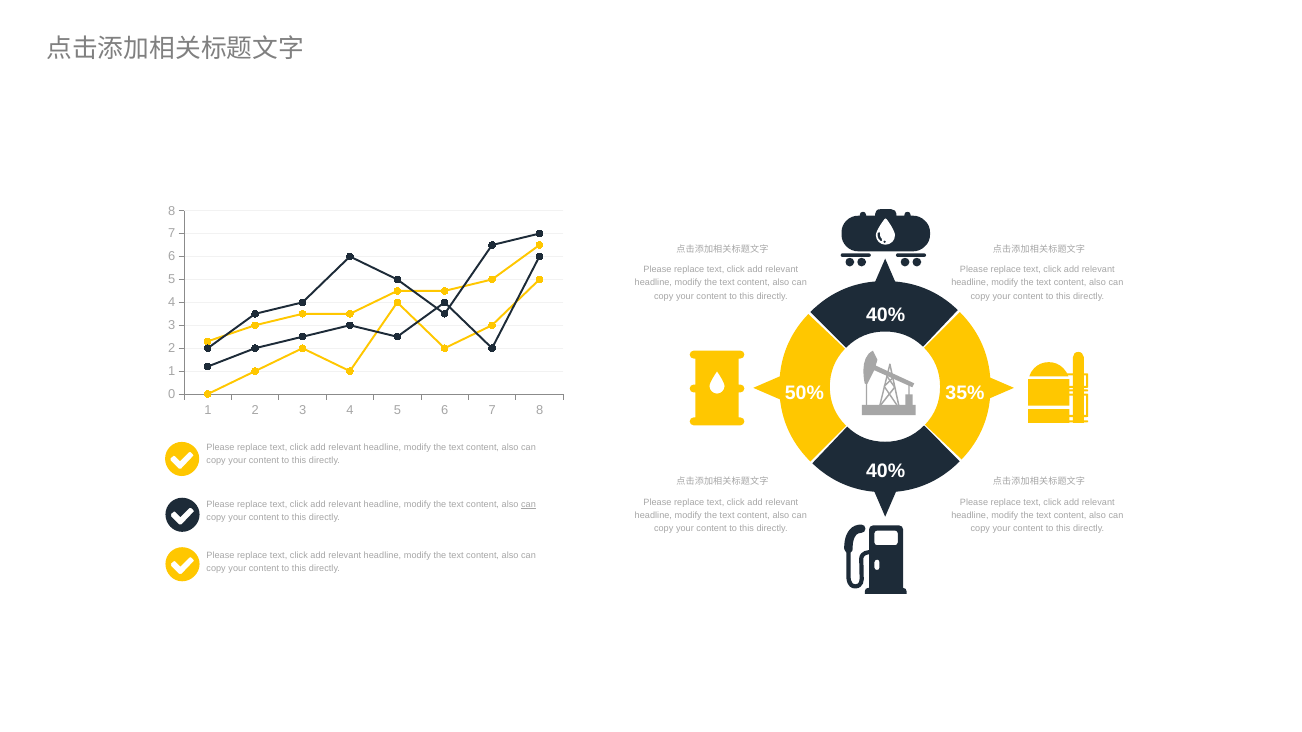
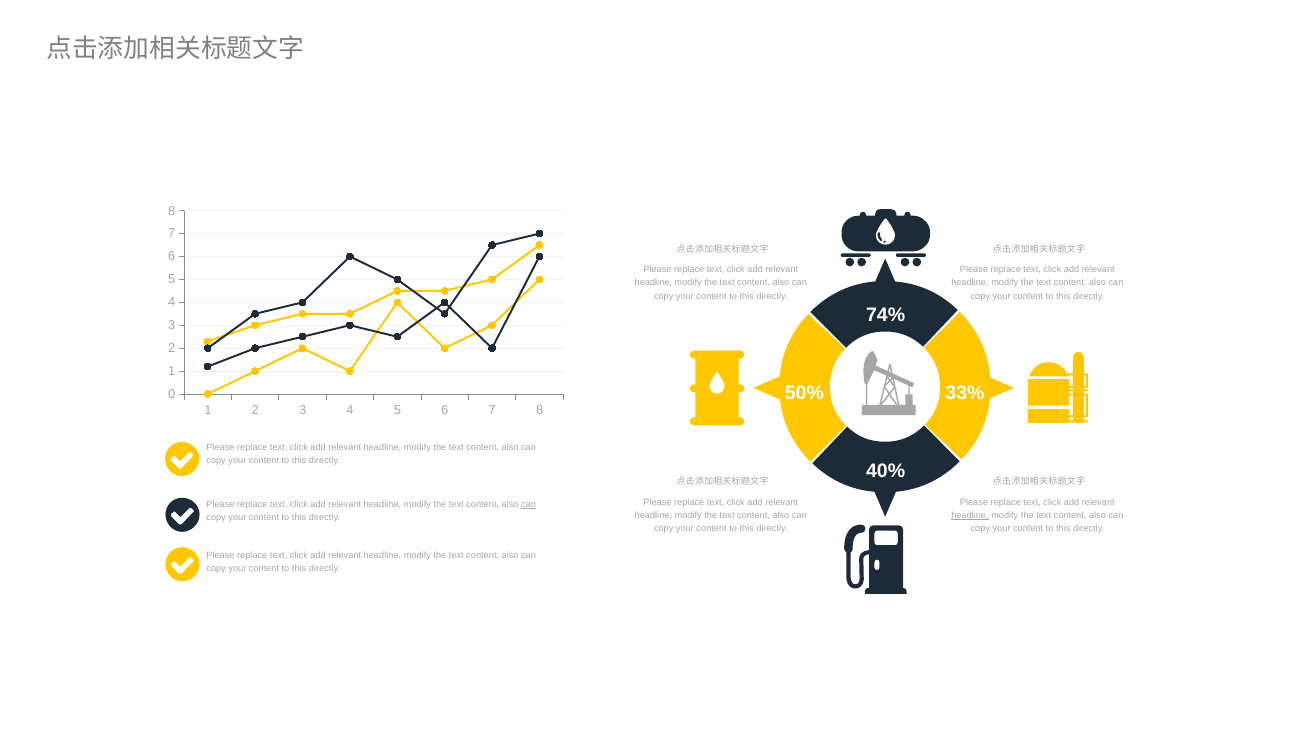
40%: 40% -> 74% (886, 315)
35%: 35% -> 33% (965, 393)
headline underline: none -> present (970, 516)
